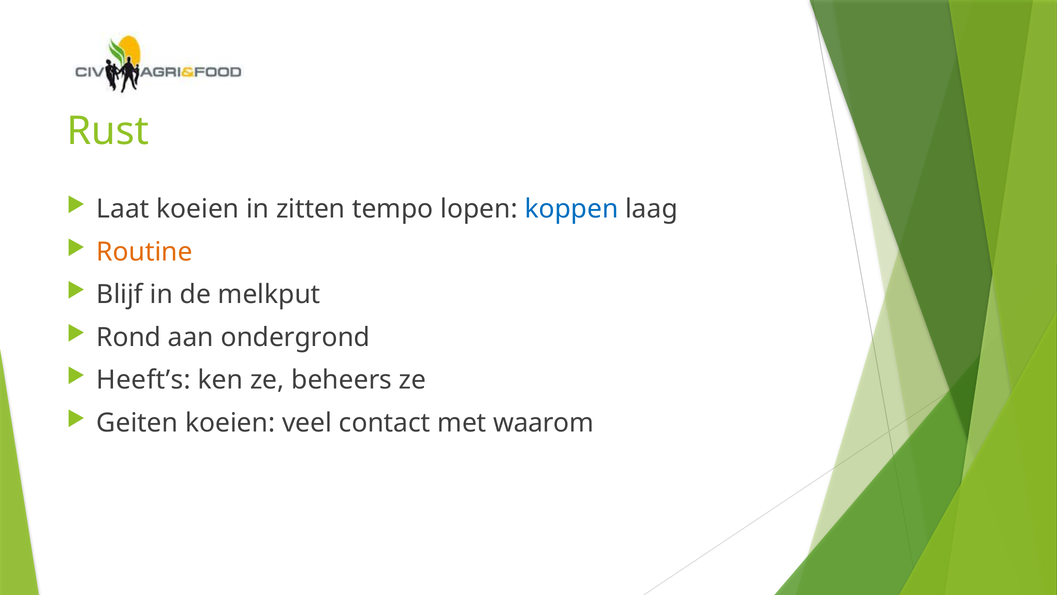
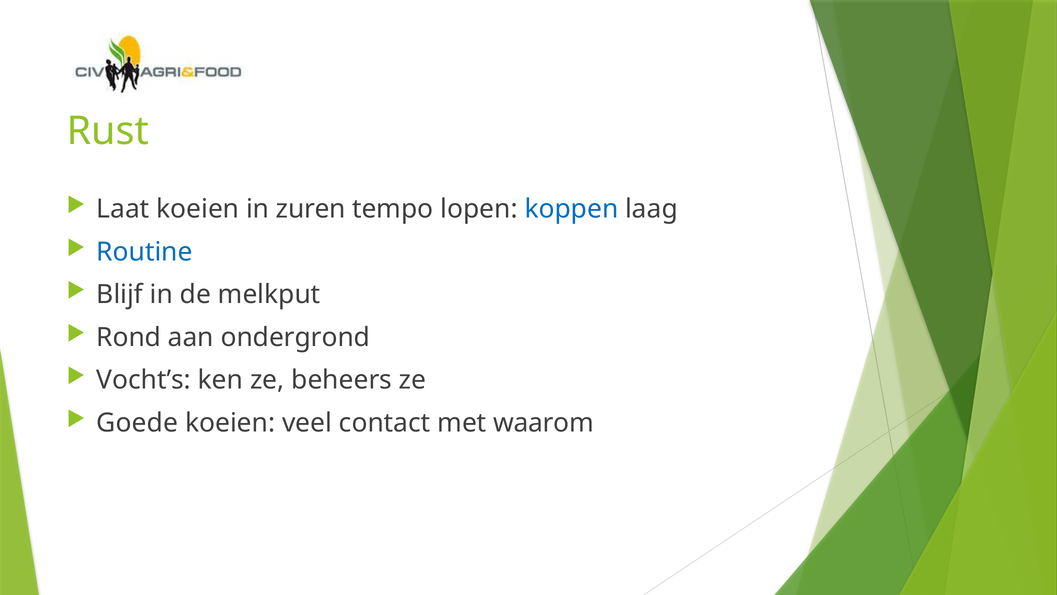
zitten: zitten -> zuren (311, 209)
Routine colour: orange -> blue (145, 252)
Heeft’s: Heeft’s -> Vocht’s (144, 380)
Geiten: Geiten -> Goede (137, 423)
